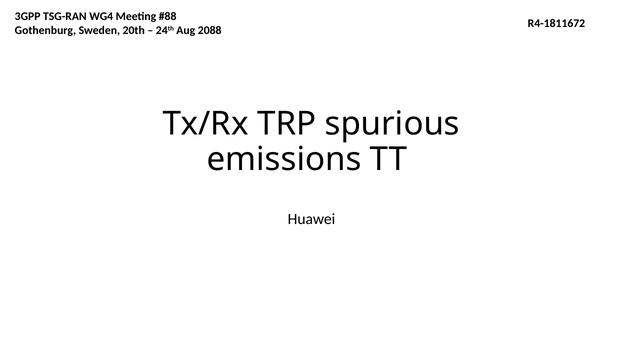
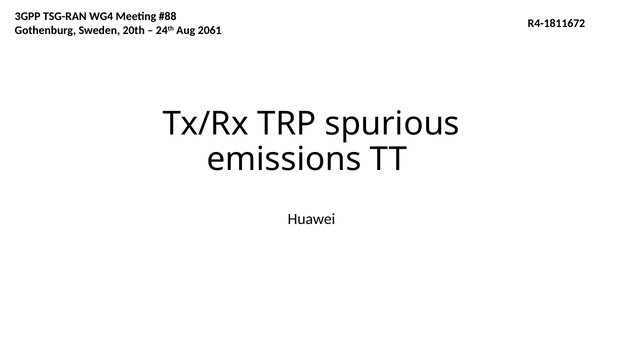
2088: 2088 -> 2061 (210, 31)
